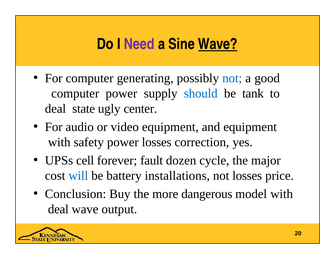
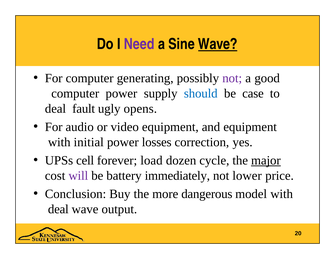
not colour: blue -> purple (232, 78)
tank: tank -> case (253, 93)
state: state -> fault (84, 109)
center: center -> opens (140, 109)
safety: safety -> initial (89, 142)
fault: fault -> load (151, 160)
major underline: none -> present (266, 160)
will colour: blue -> purple (78, 176)
installations: installations -> immediately (177, 176)
not losses: losses -> lower (247, 176)
